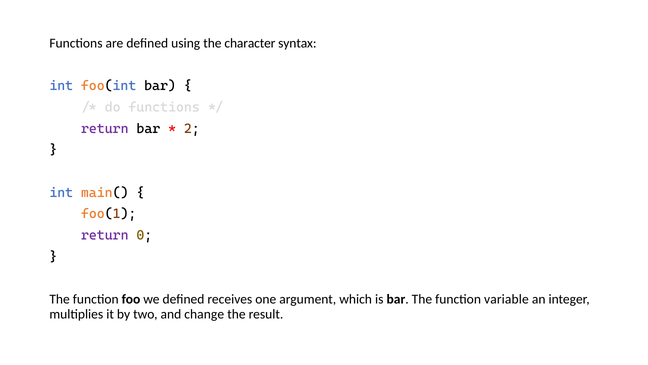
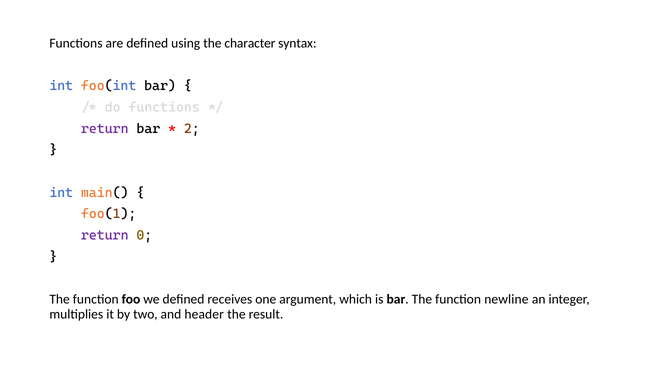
variable: variable -> newline (506, 299)
change: change -> header (204, 314)
